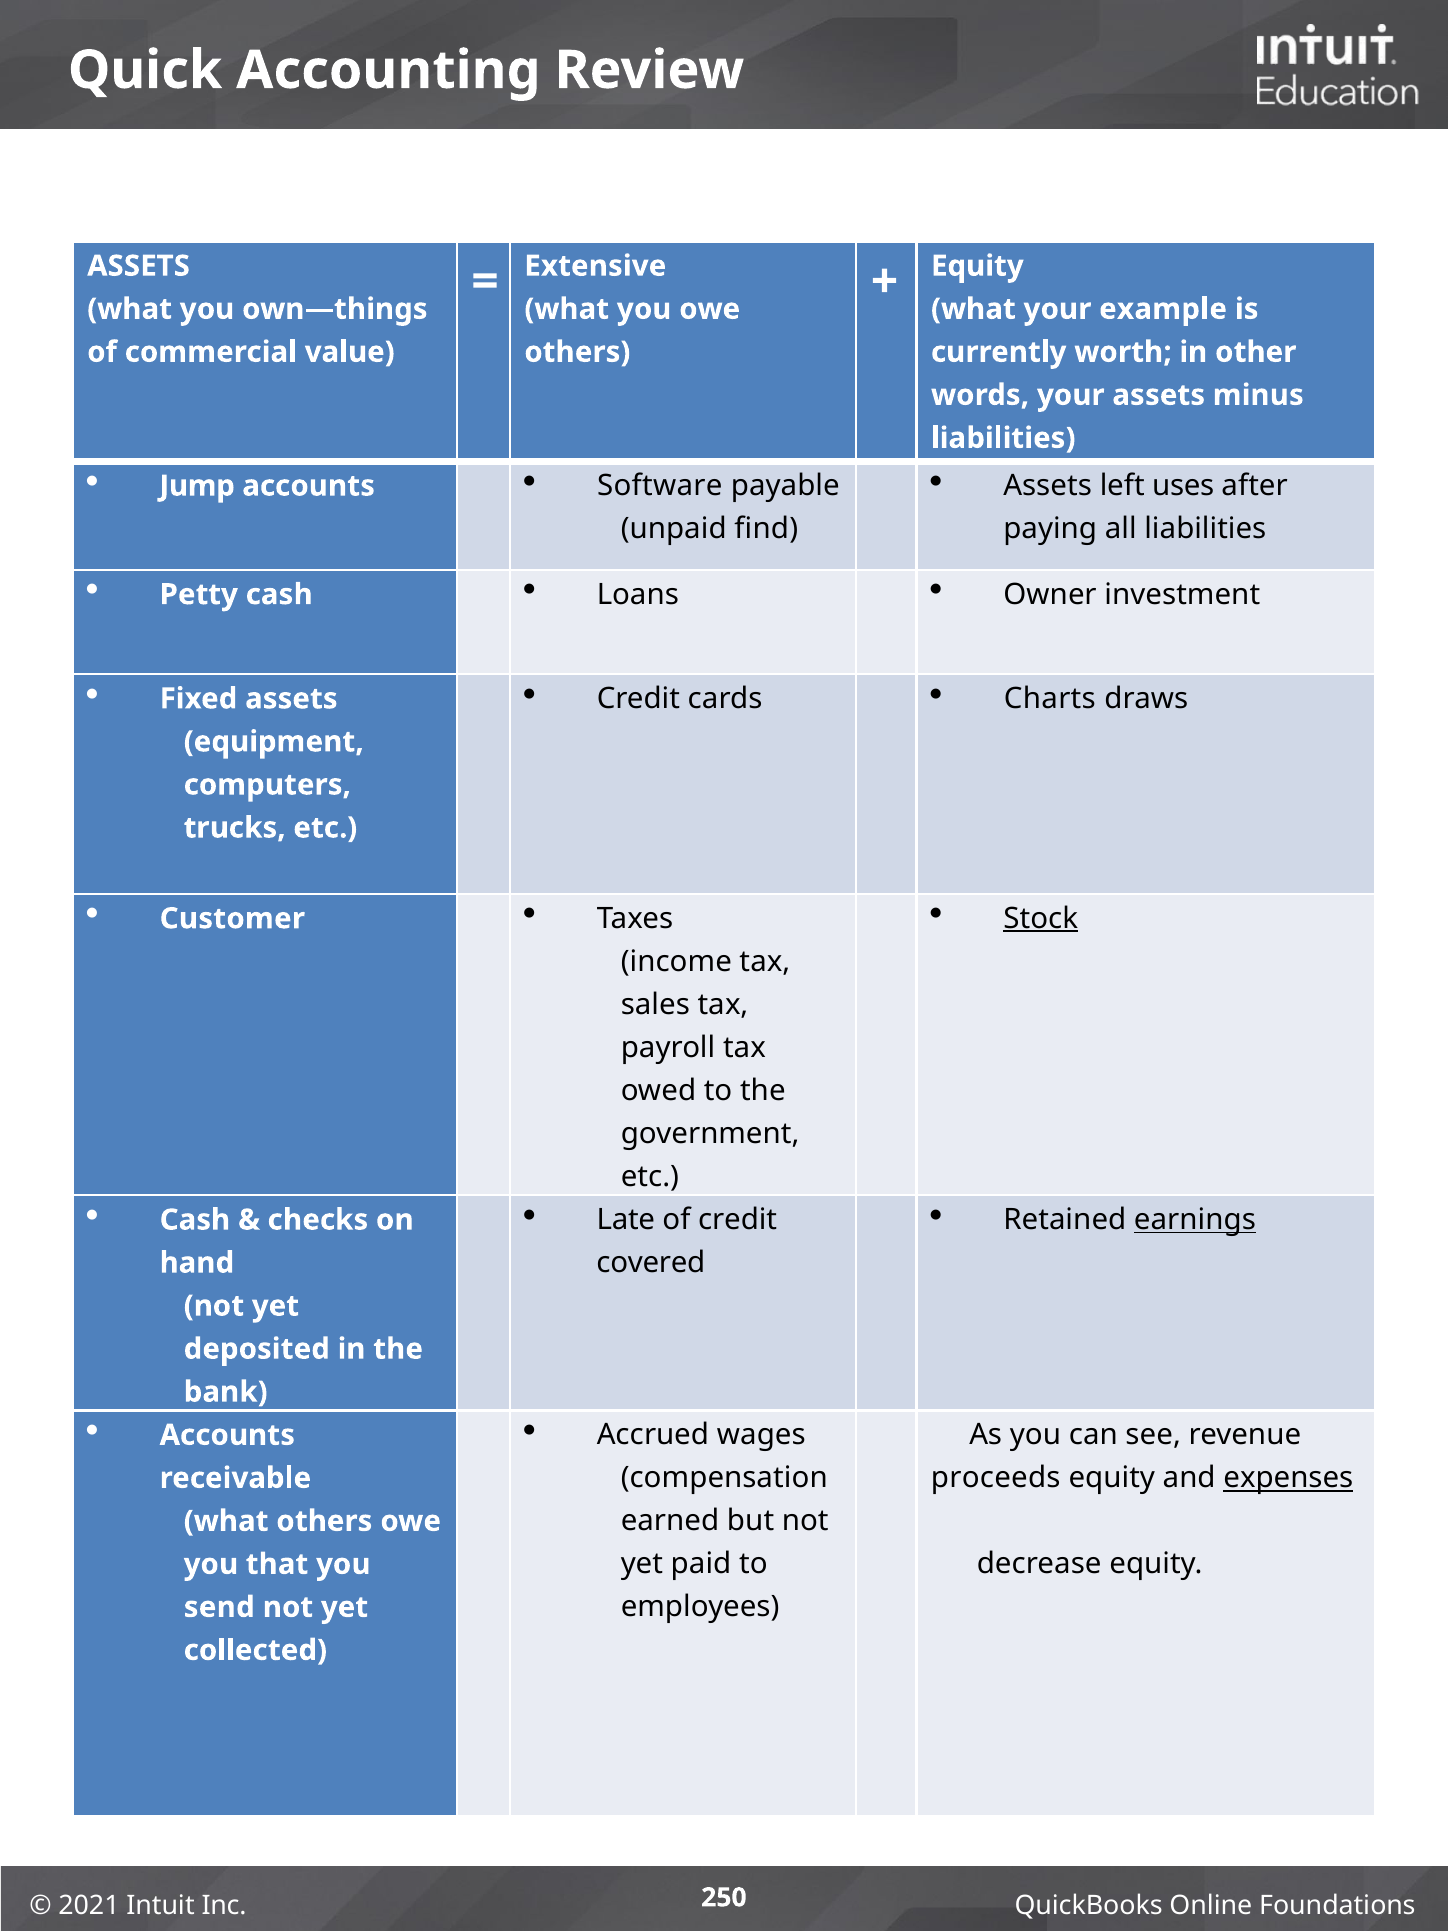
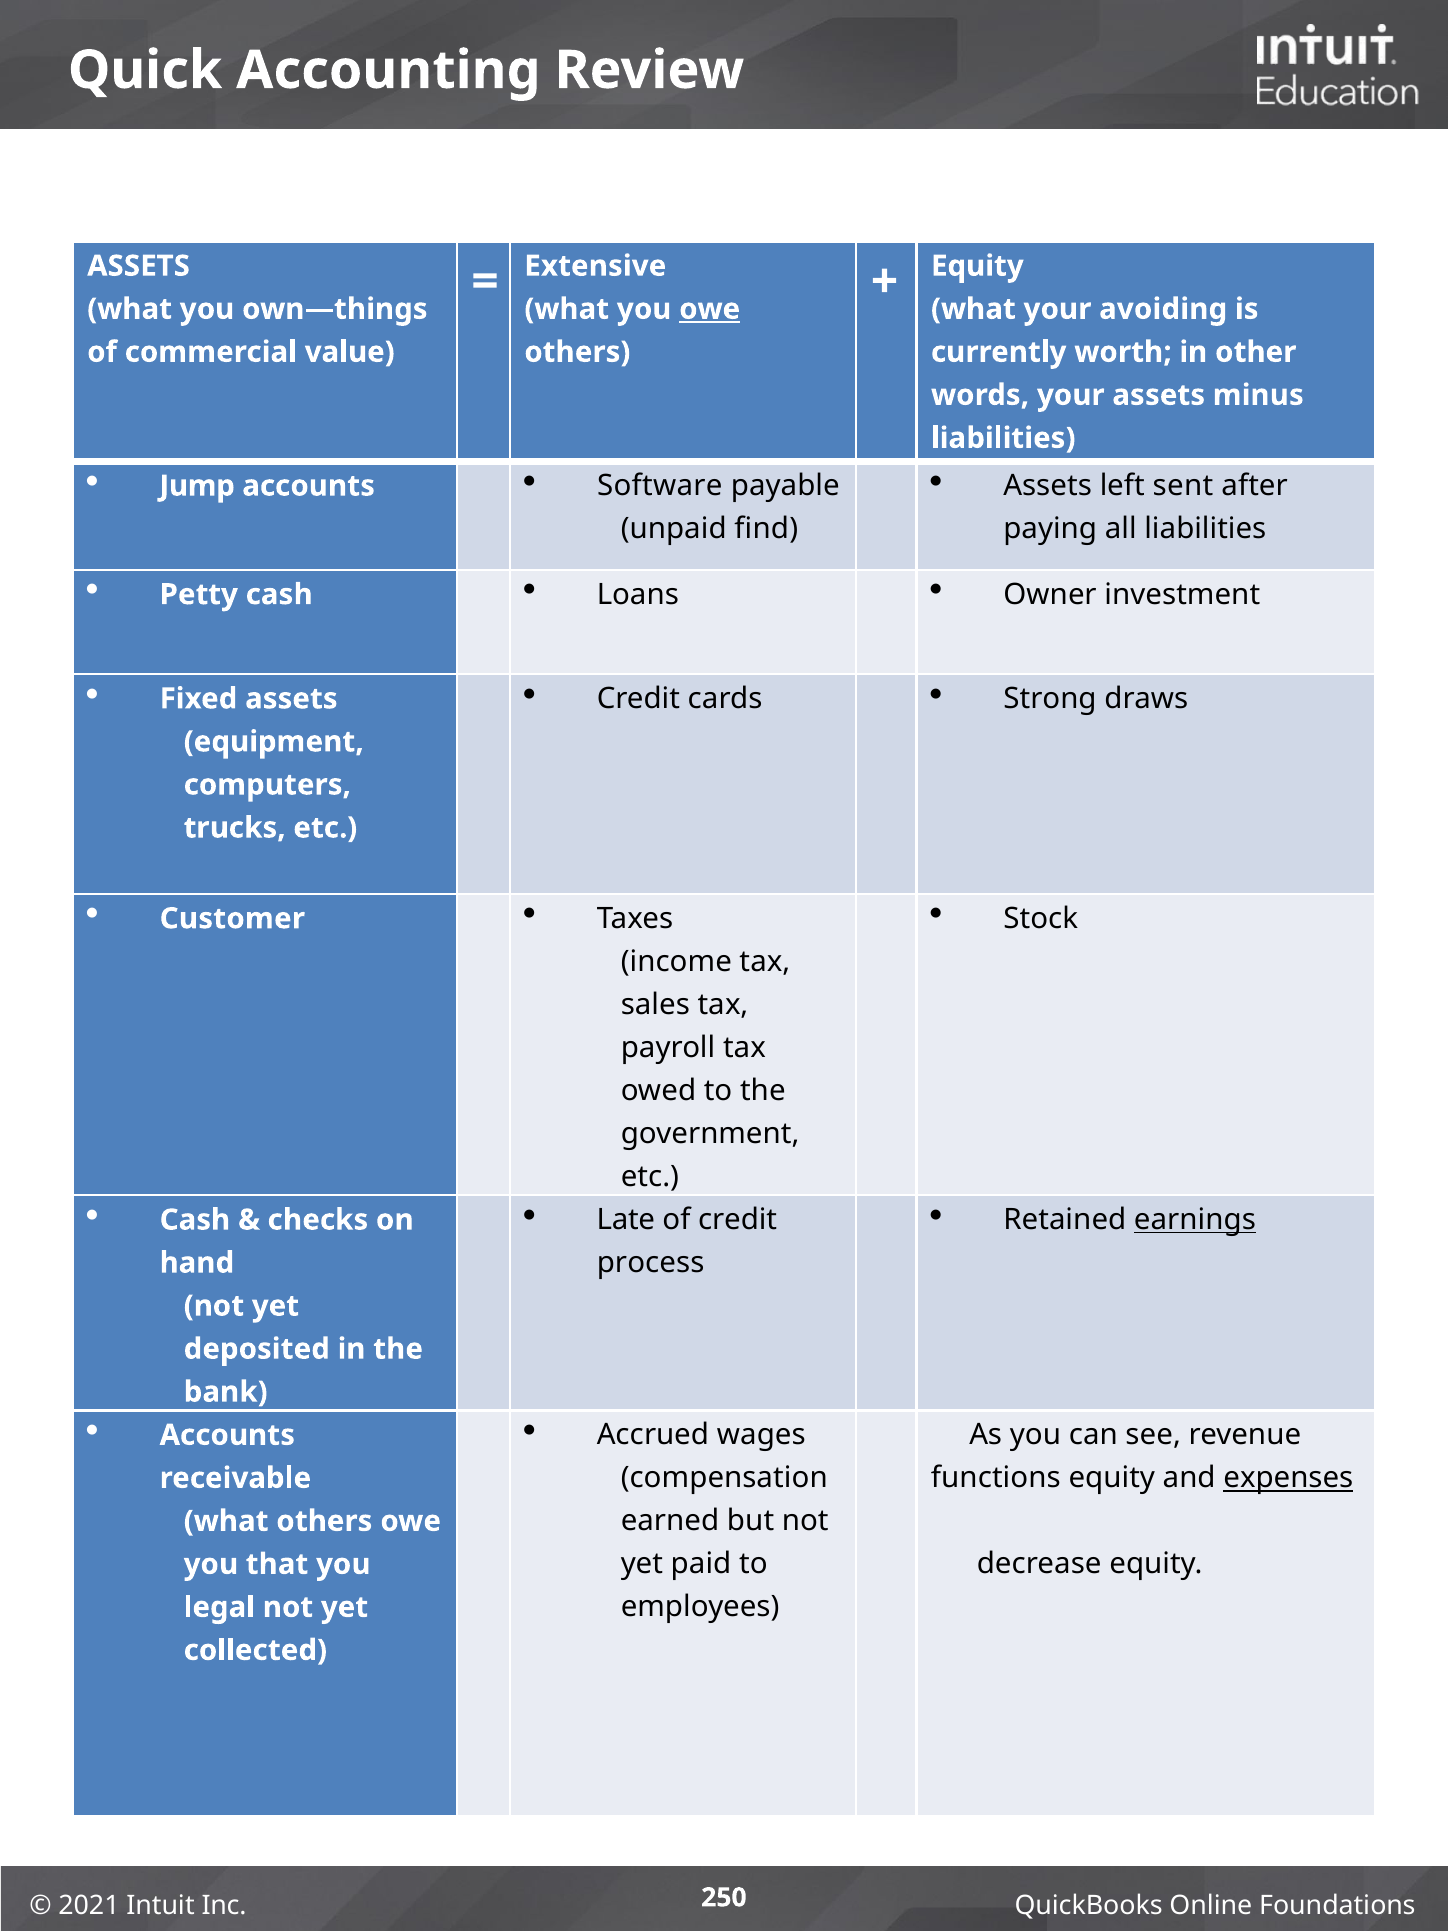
owe underline: none -> present (710, 309)
example: example -> avoiding (1163, 309)
uses: uses -> sent (1183, 486)
Charts: Charts -> Strong (1050, 699)
Stock underline: present -> none (1041, 918)
covered: covered -> process (651, 1263)
proceeds: proceeds -> functions (996, 1478)
send: send -> legal (219, 1607)
